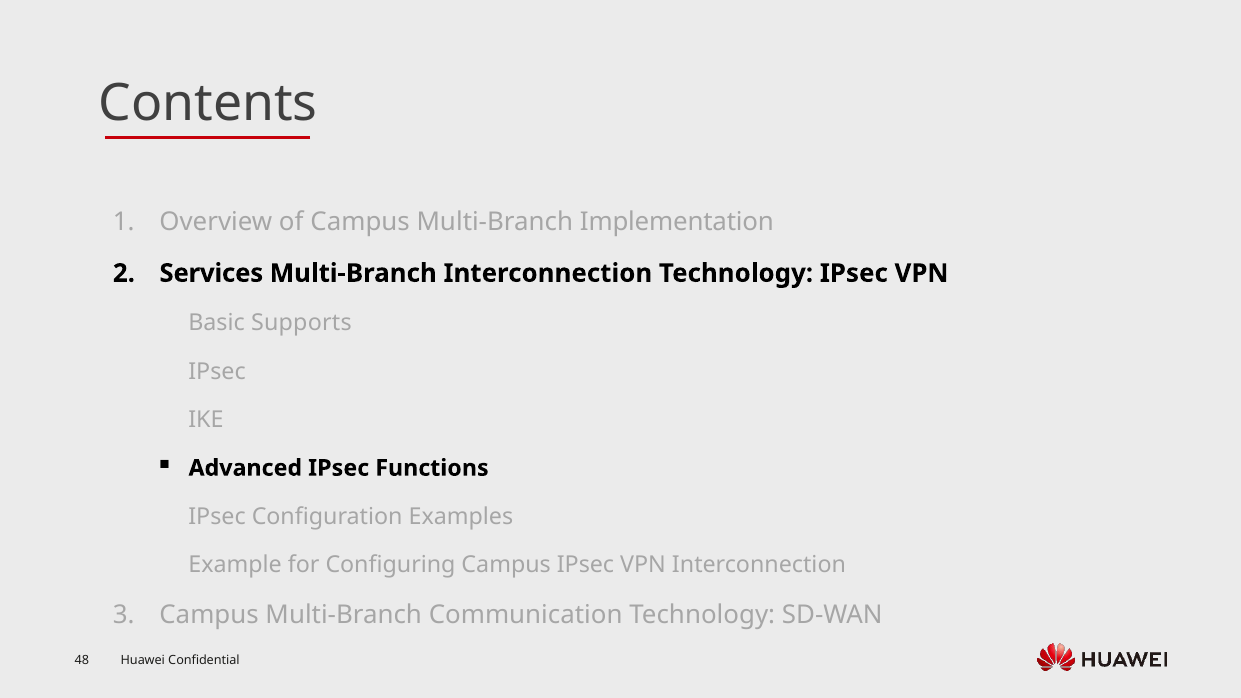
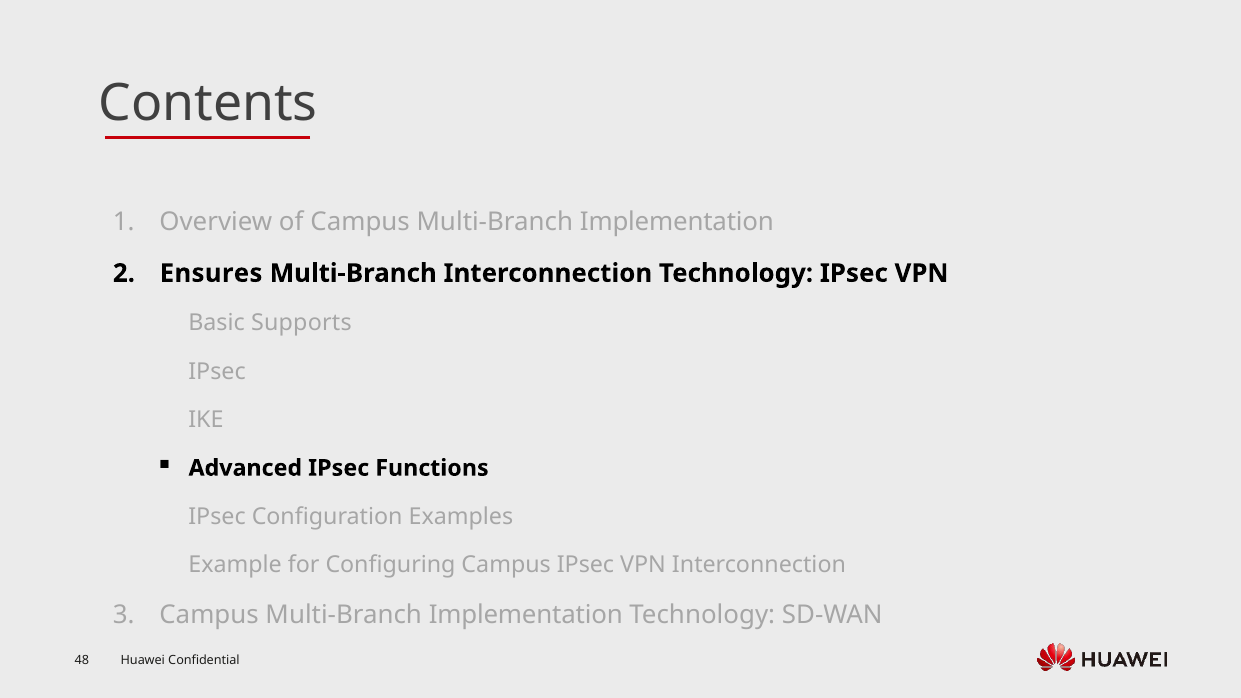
Services: Services -> Ensures (211, 273)
Communication: Communication -> Implementation (526, 615)
